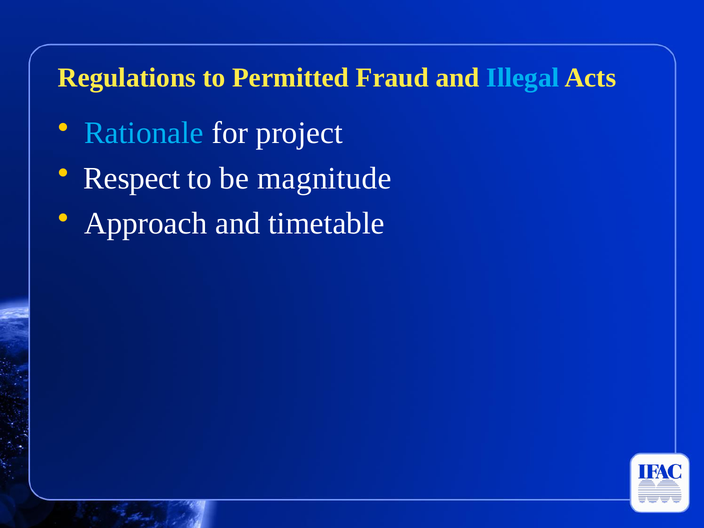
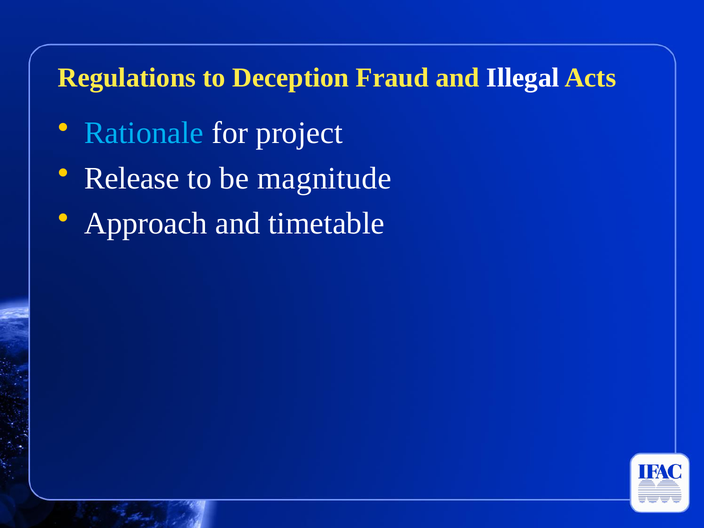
Permitted: Permitted -> Deception (291, 77)
Illegal colour: light blue -> white (523, 77)
Respect: Respect -> Release (132, 178)
